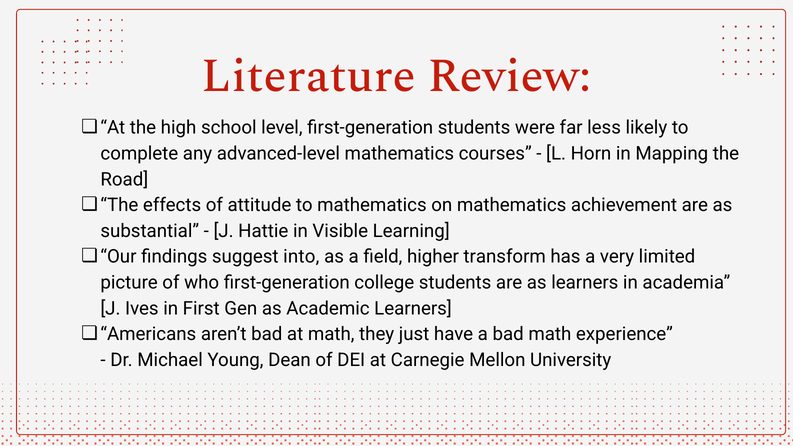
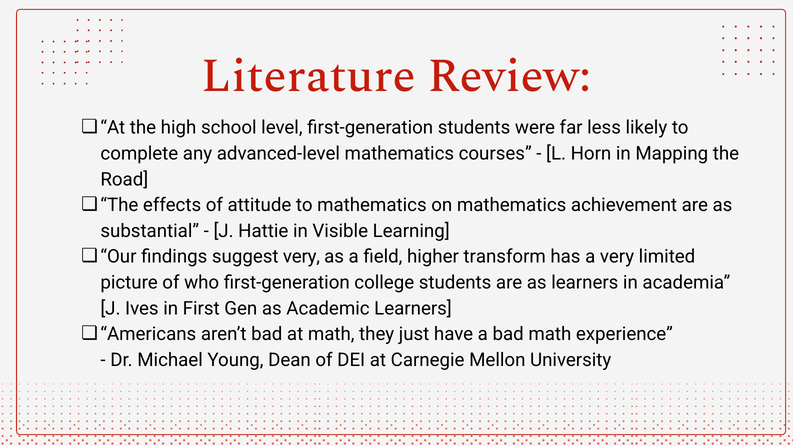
suggest into: into -> very (301, 257)
